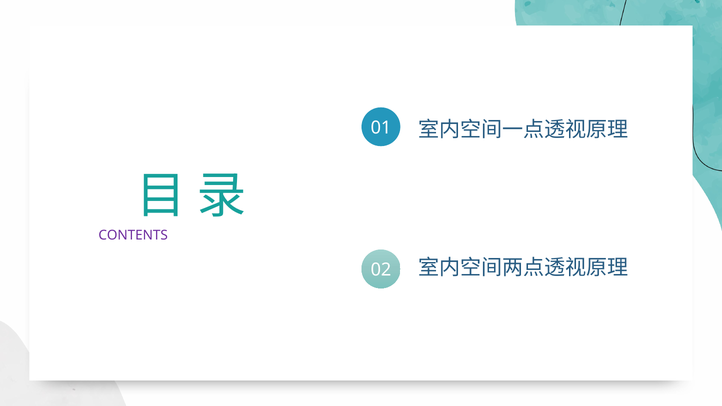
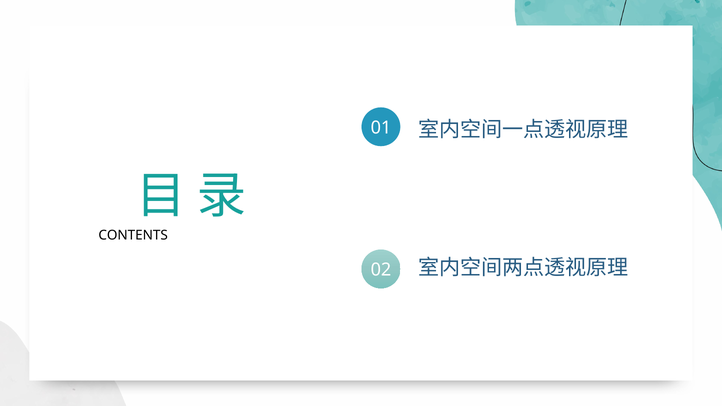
CONTENTS colour: purple -> black (133, 235)
